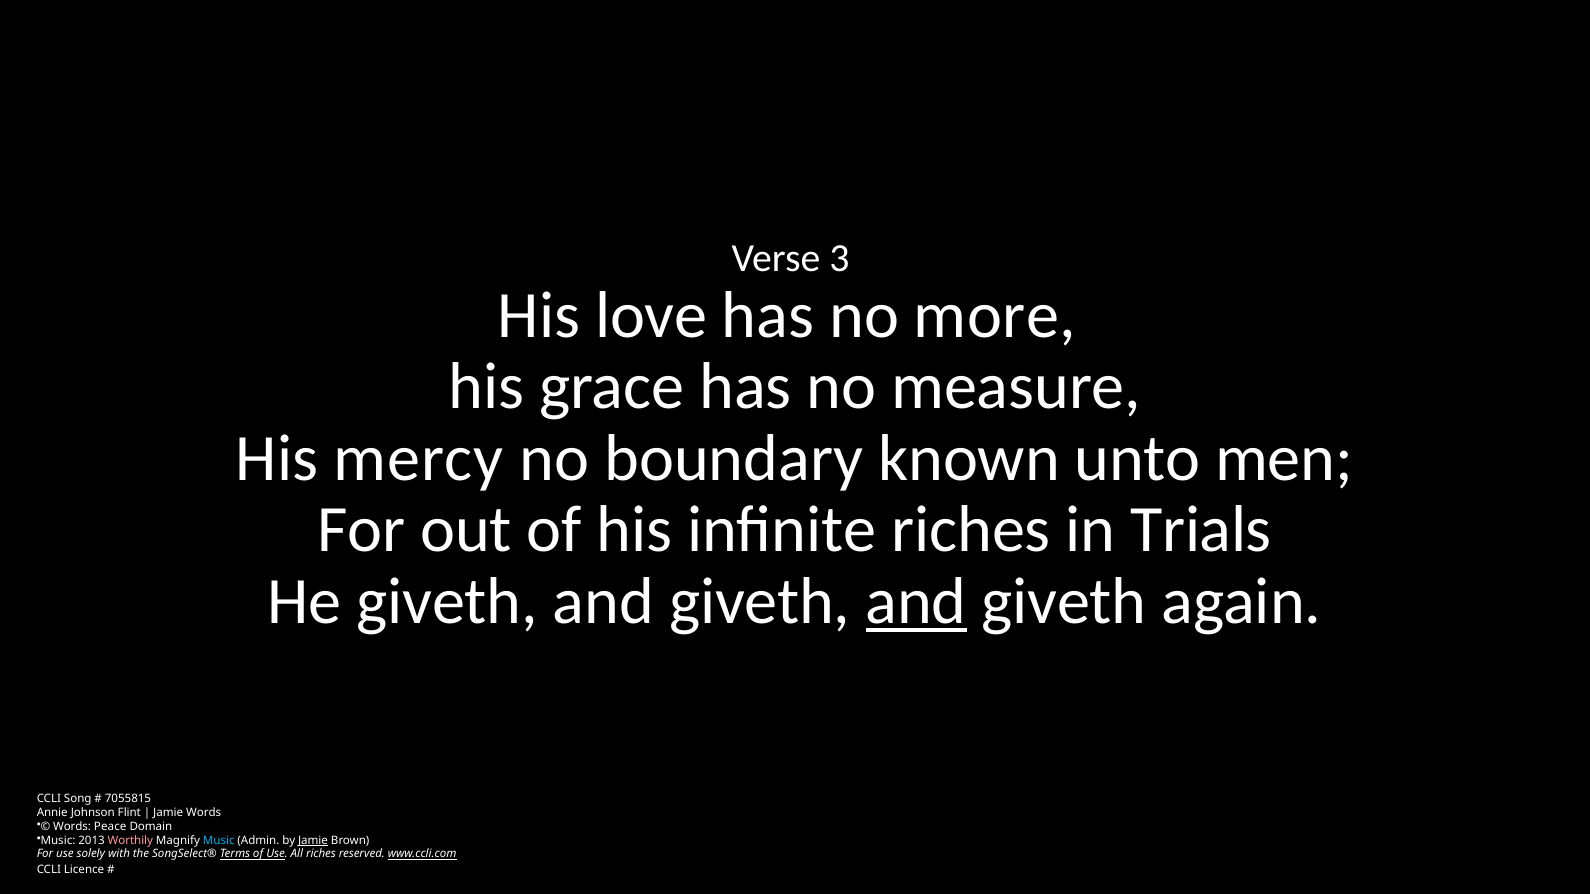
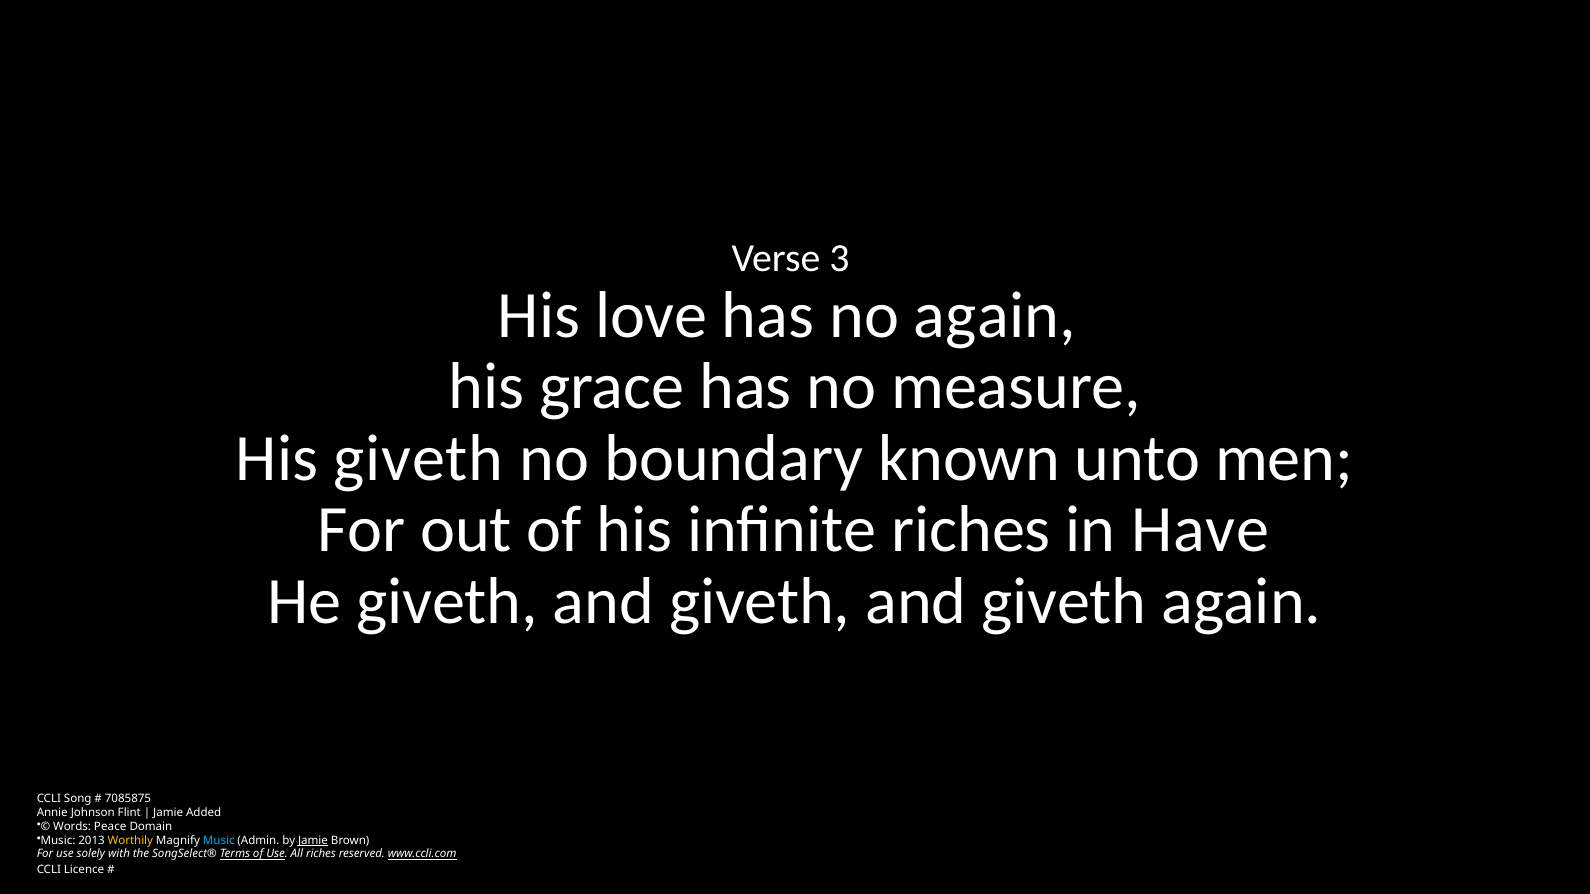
no more: more -> again (995, 315)
His mercy: mercy -> giveth (419, 459)
Trials: Trials -> Have (1201, 530)
and underline: present -> none (916, 602)
7055815: 7055815 -> 7085875 (128, 799)
Jamie Words: Words -> Added (204, 813)
Worthily colour: pink -> yellow (130, 841)
